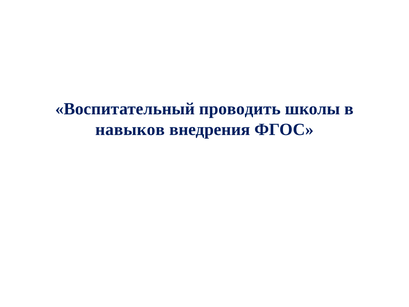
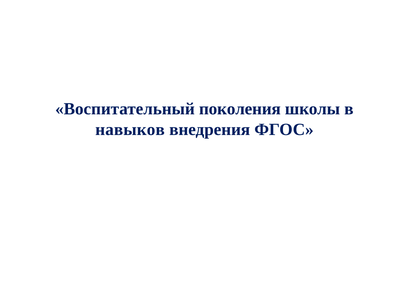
проводить: проводить -> поколения (240, 109)
